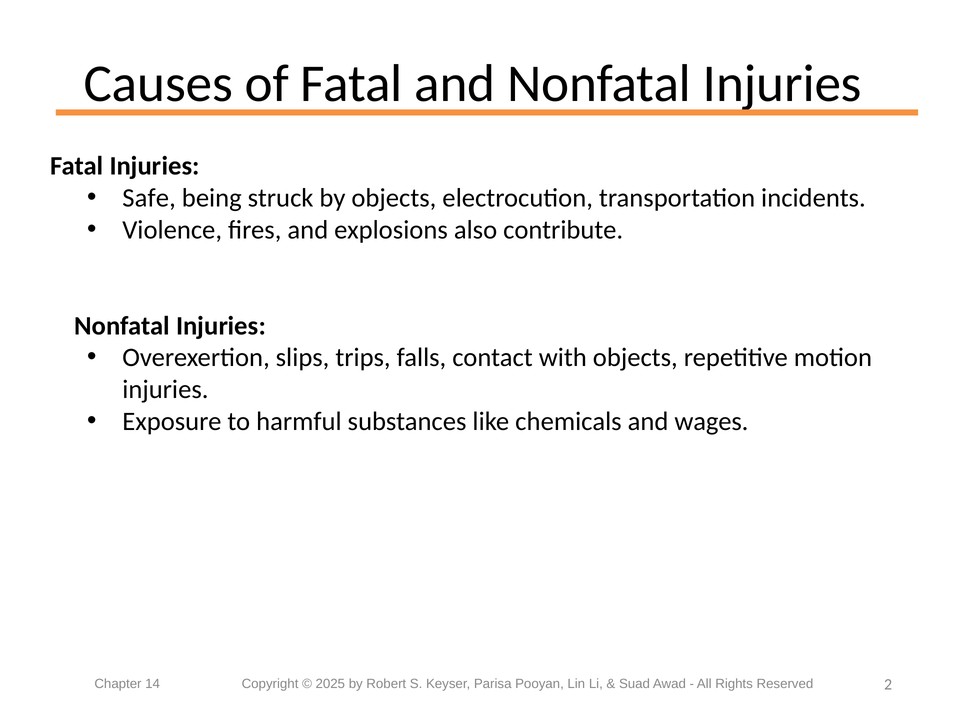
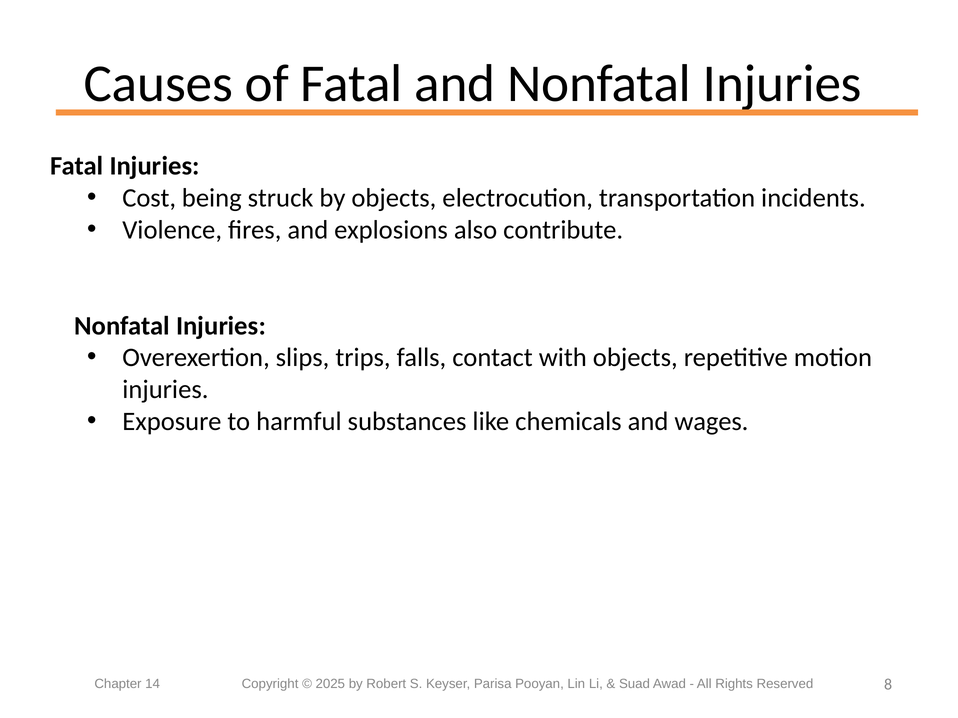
Safe: Safe -> Cost (149, 198)
2: 2 -> 8 (888, 685)
